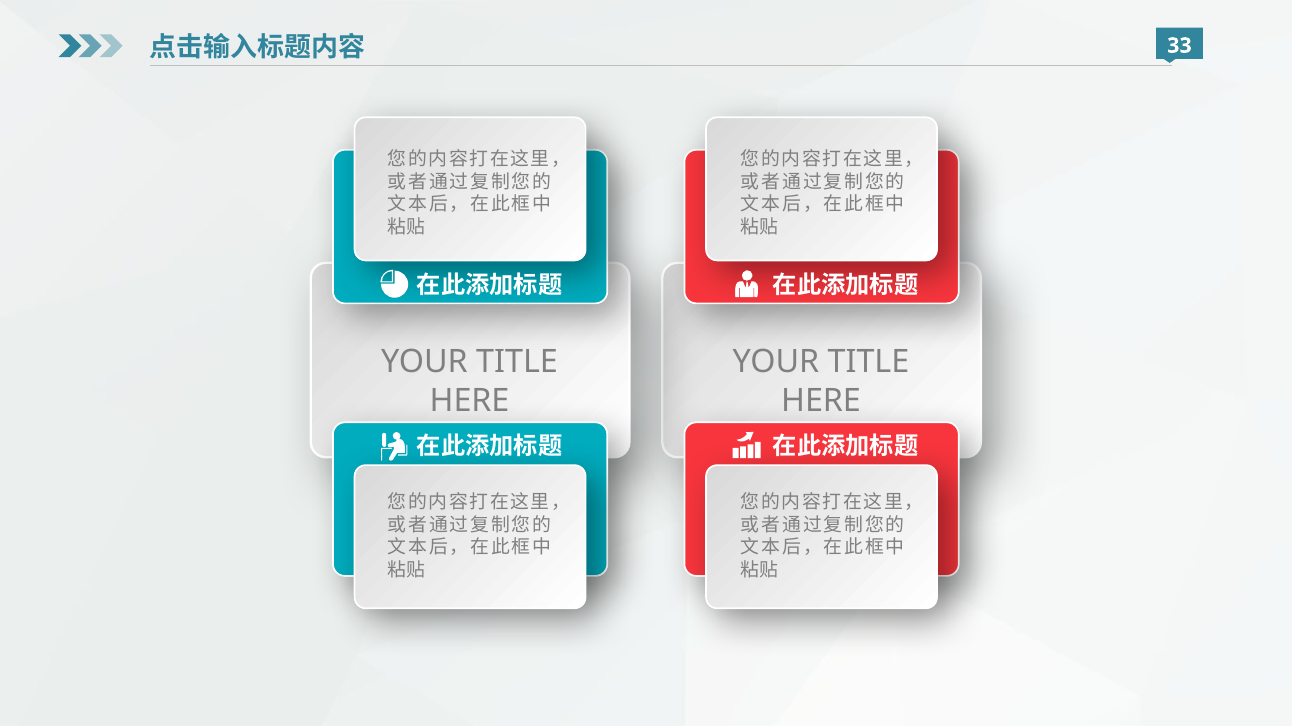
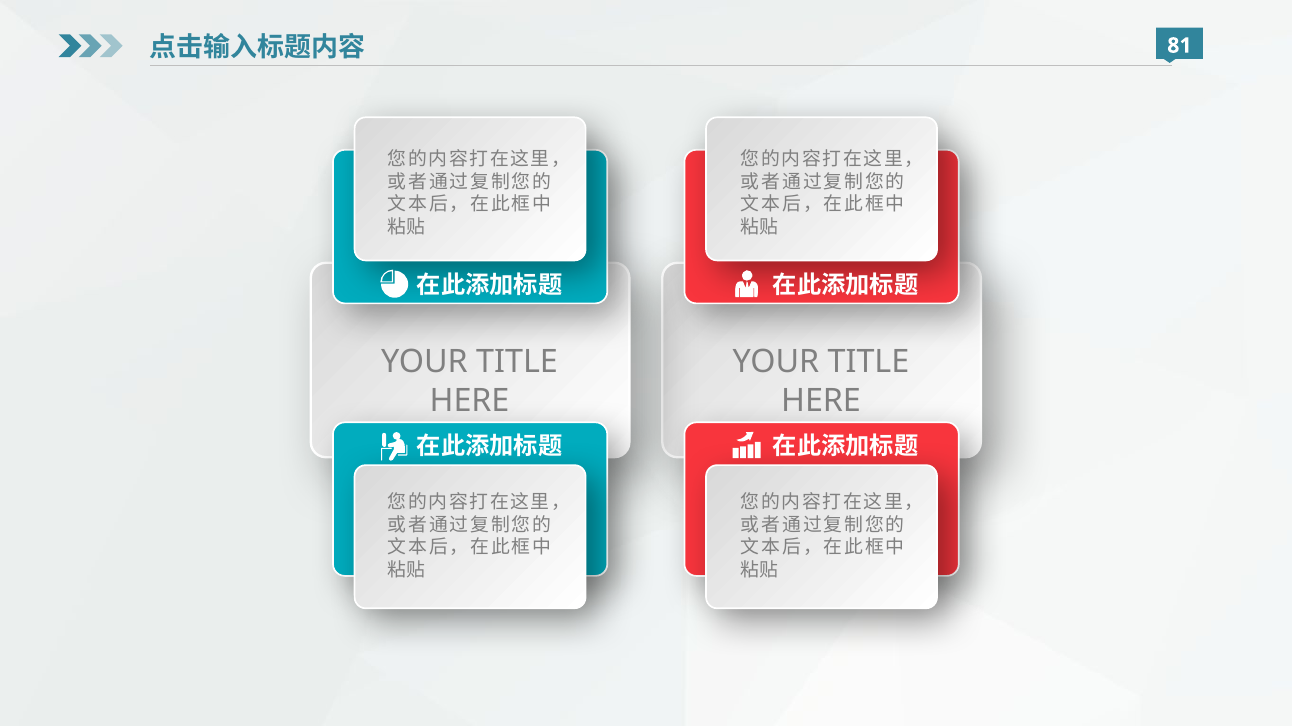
33: 33 -> 81 (1179, 46)
